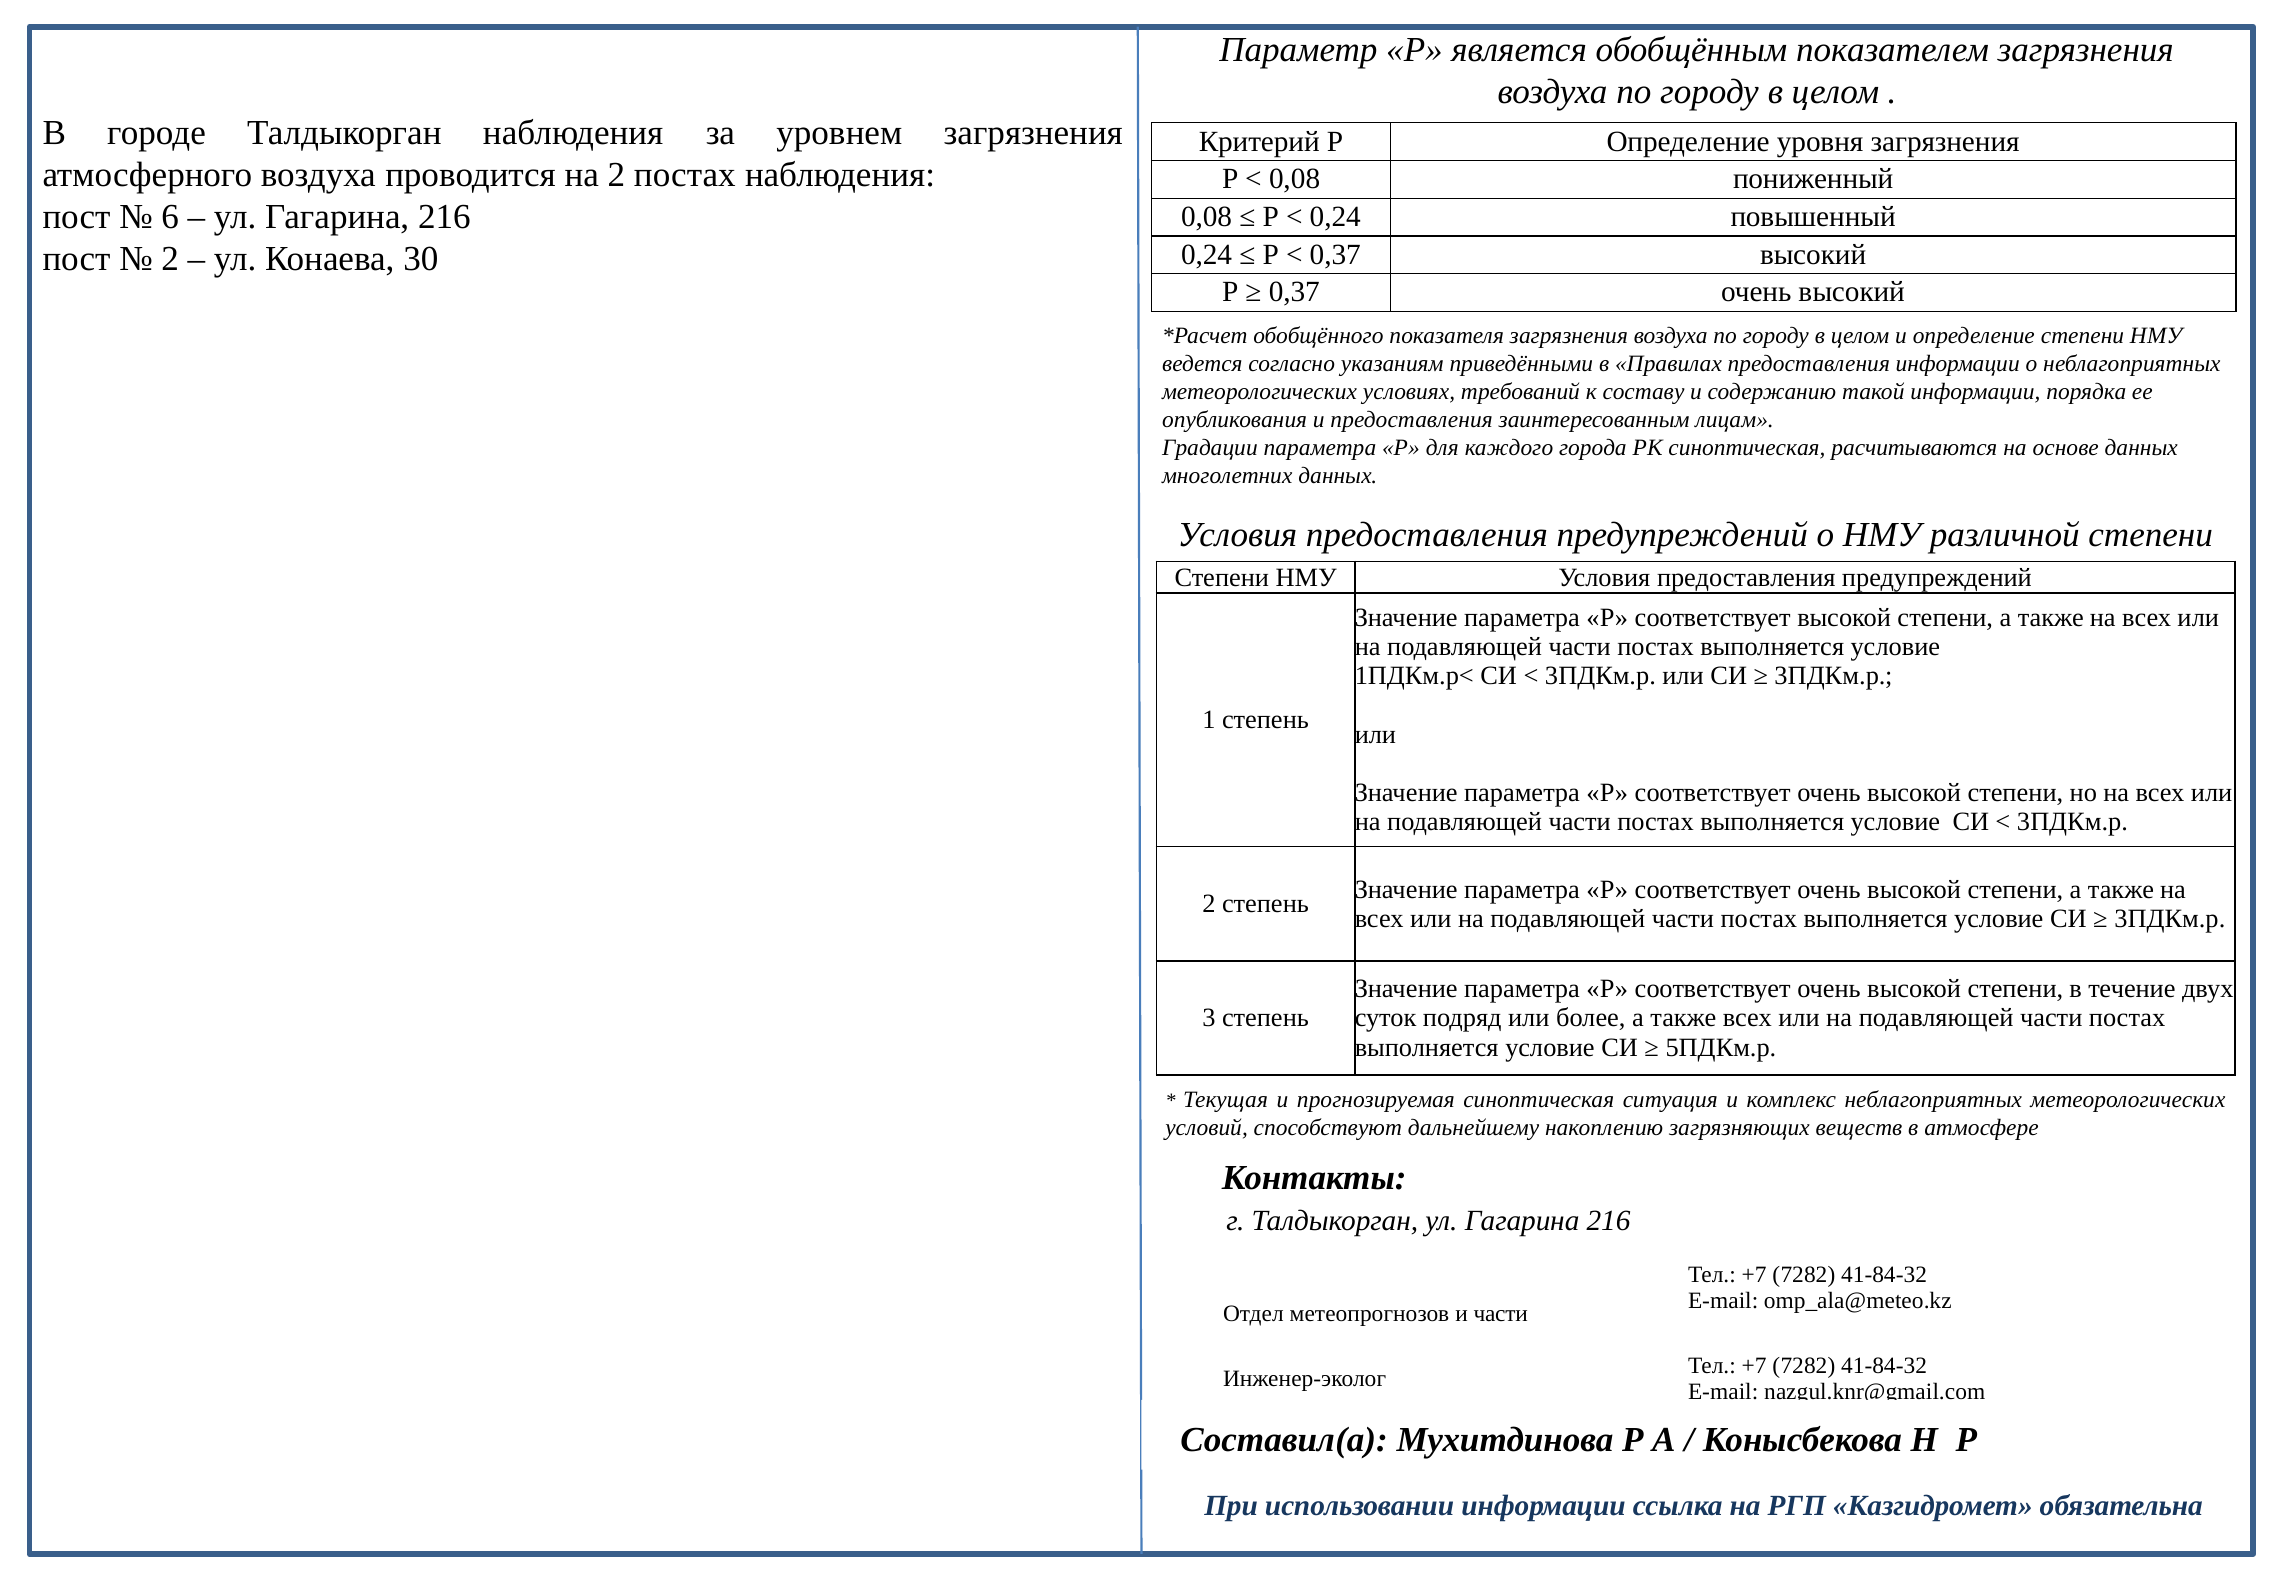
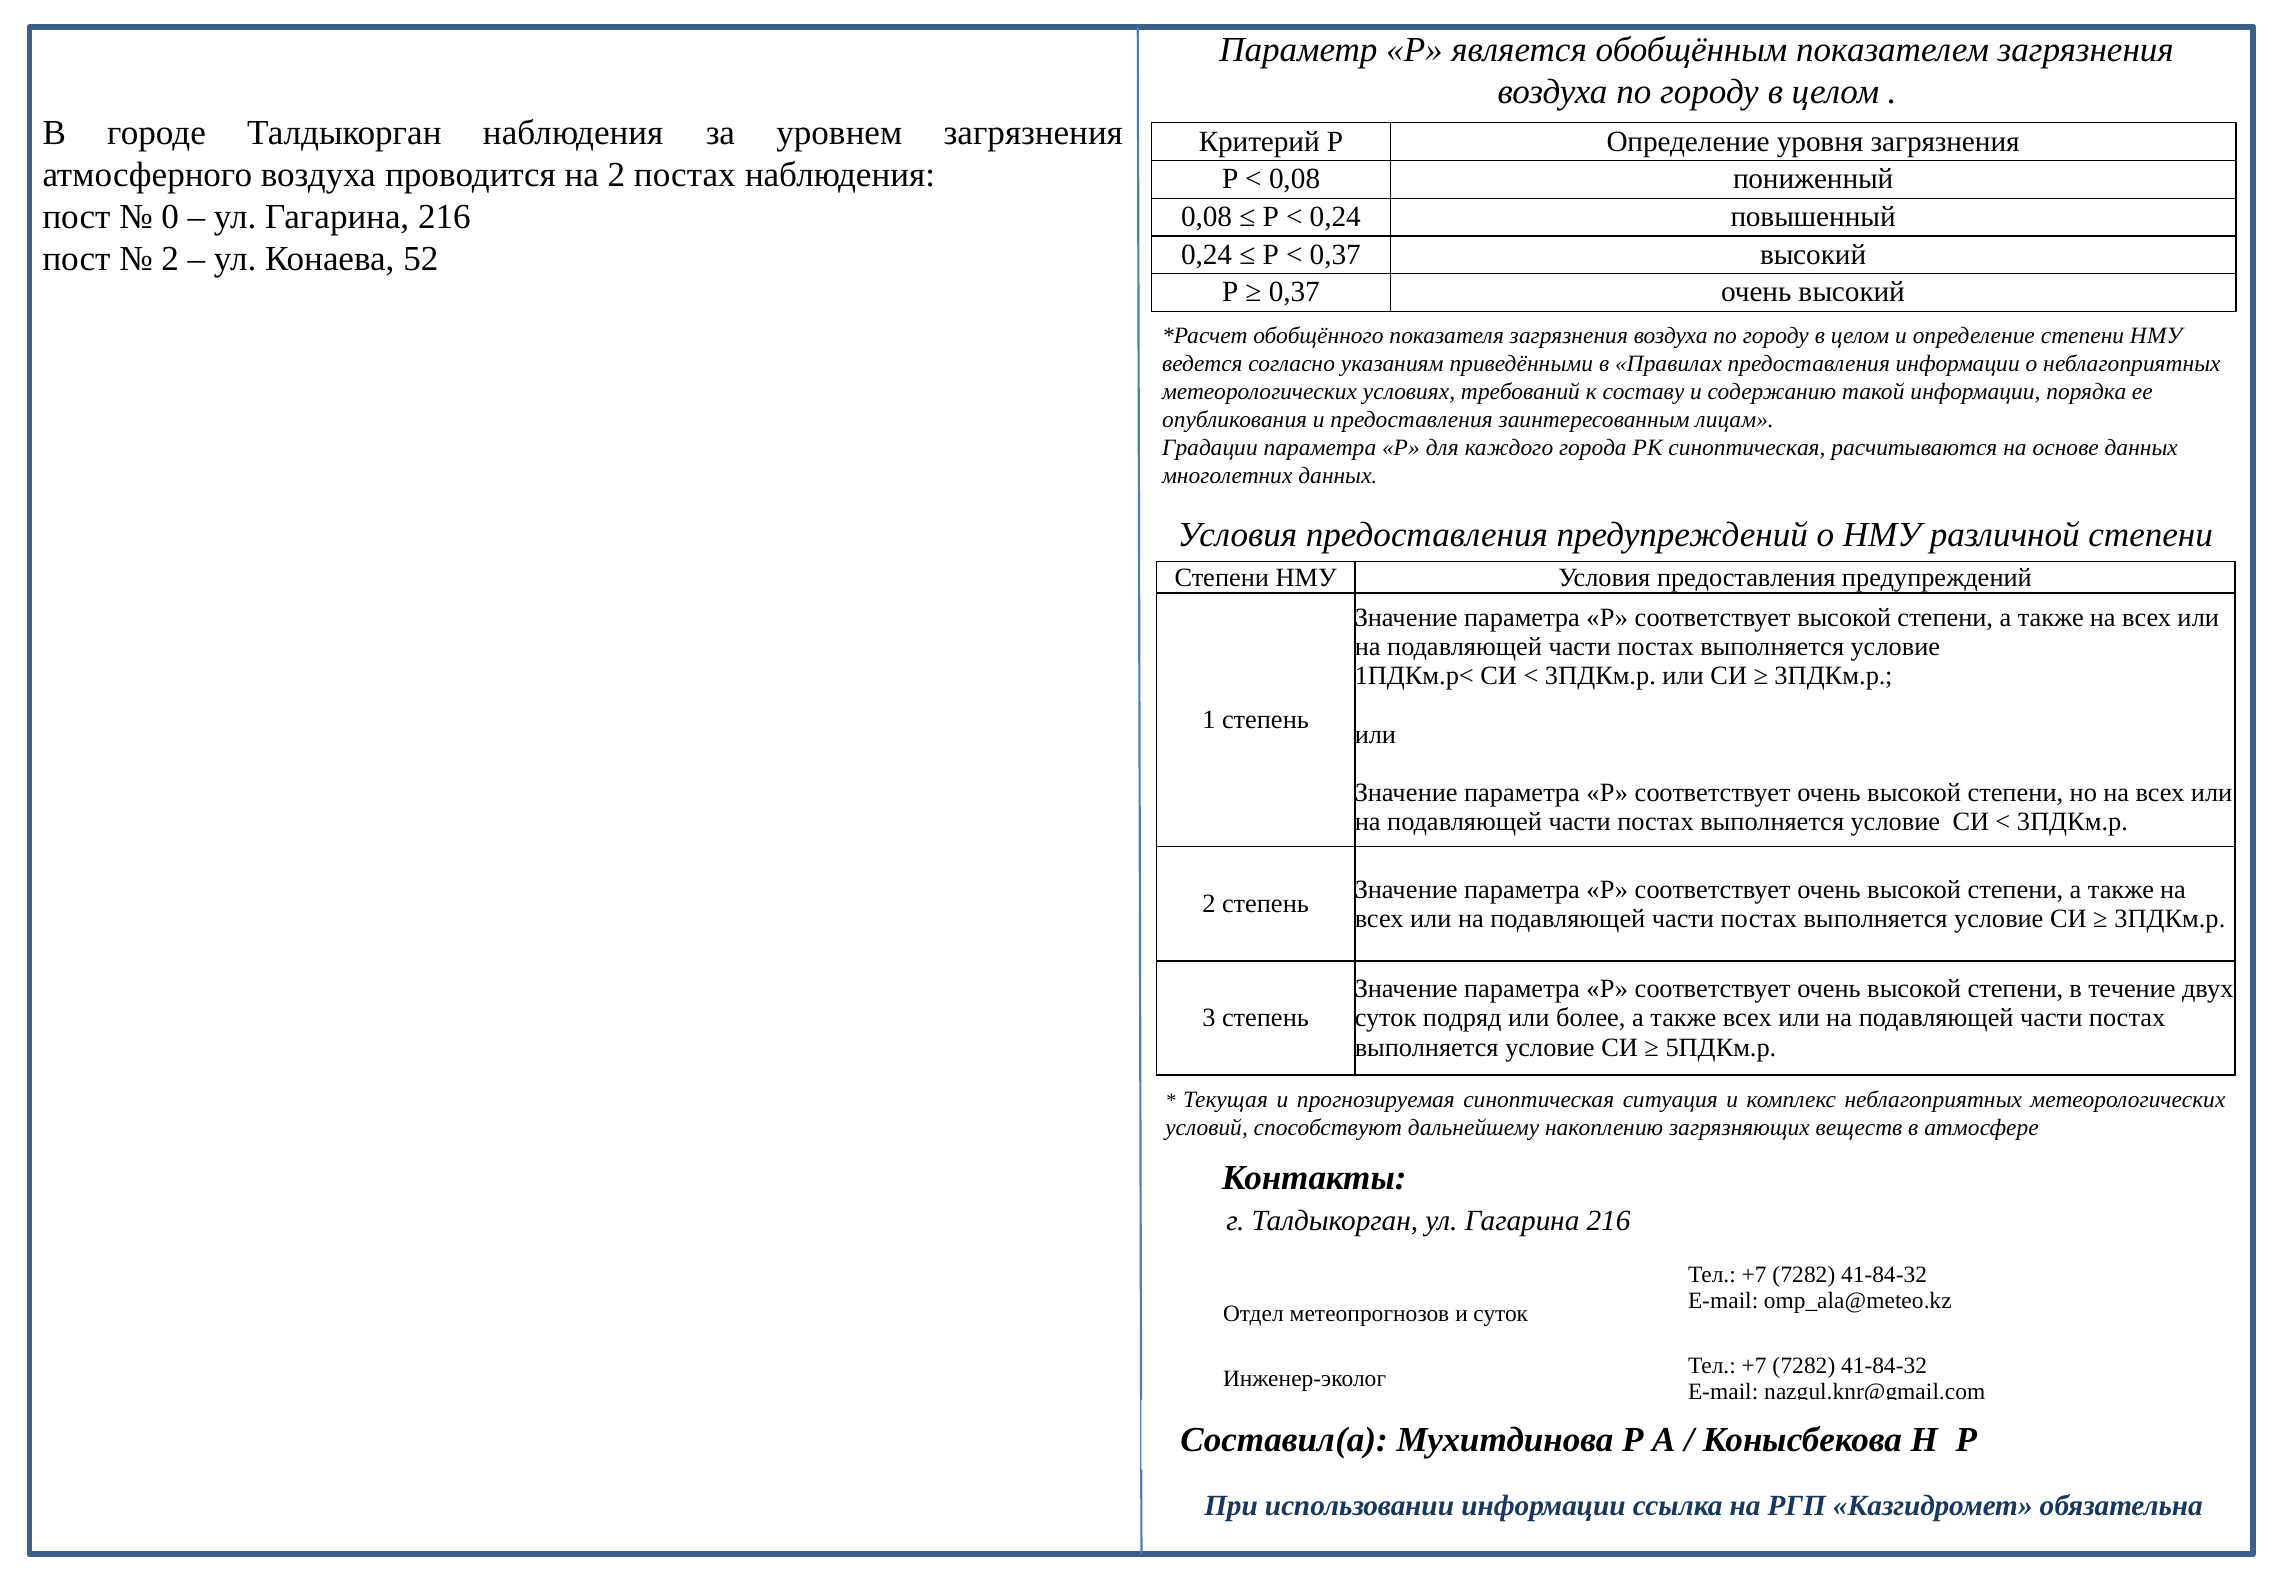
6: 6 -> 0 (170, 217)
30: 30 -> 52 (421, 259)
и части: части -> суток (1501, 1313)
